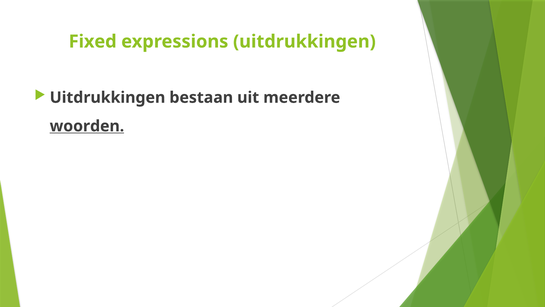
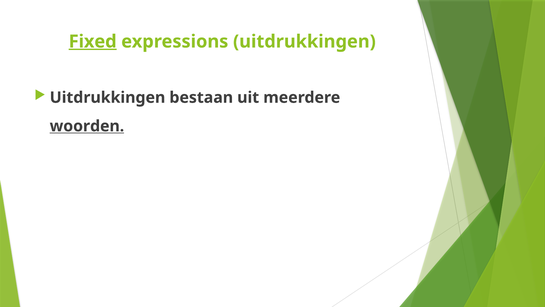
Fixed underline: none -> present (93, 41)
